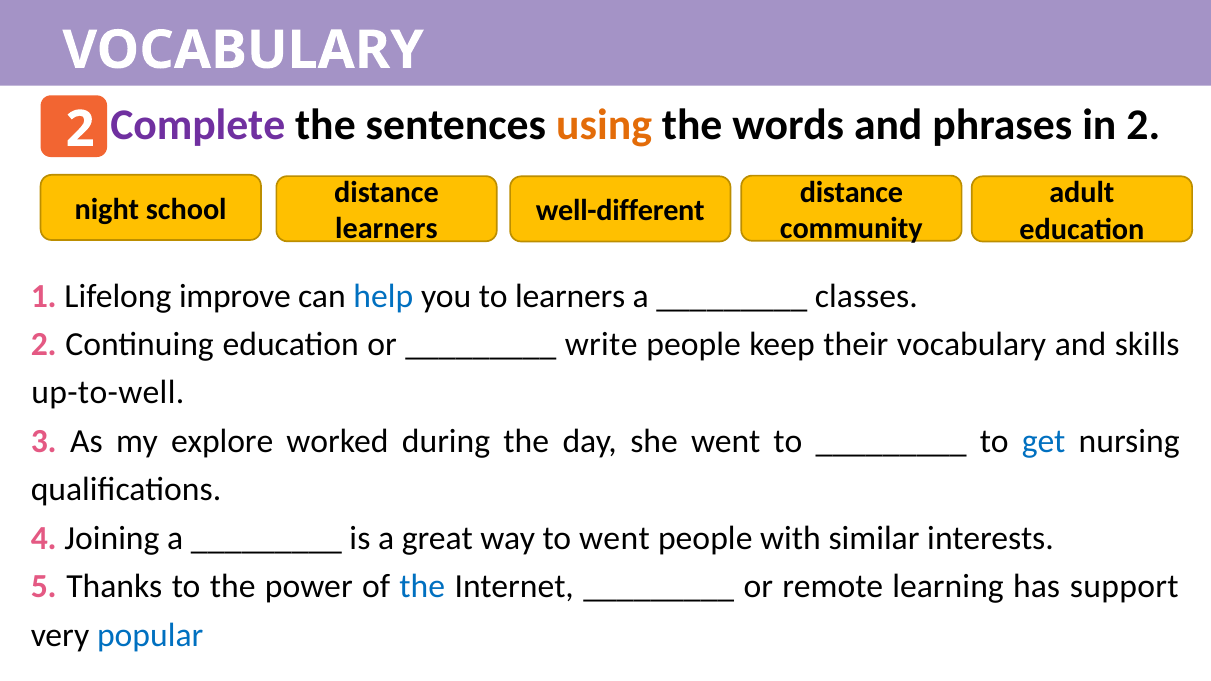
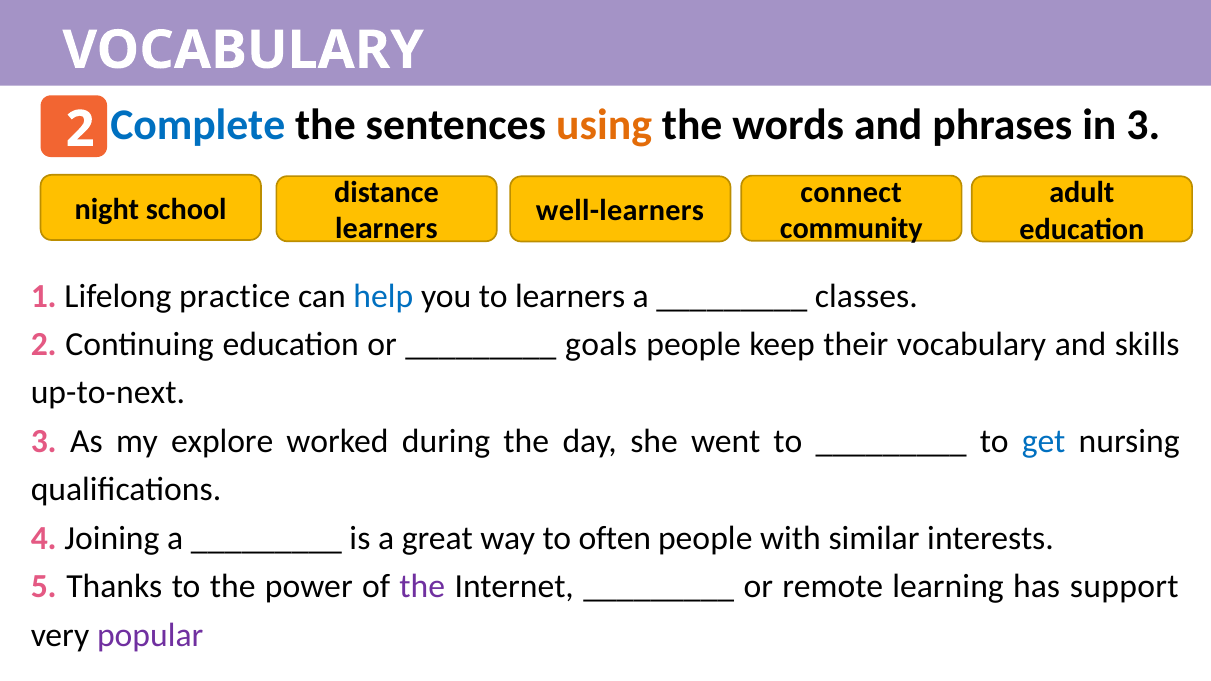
Complete colour: purple -> blue (198, 125)
in 2: 2 -> 3 (1143, 125)
distance: distance -> connect (851, 192)
well-different: well-different -> well-learners (620, 211)
improve: improve -> practice (235, 296)
write: write -> goals (601, 344)
up-to-well: up-to-well -> up-to-next (108, 393)
to went: went -> often (615, 538)
the colour: blue -> purple (422, 587)
popular colour: blue -> purple (150, 635)
